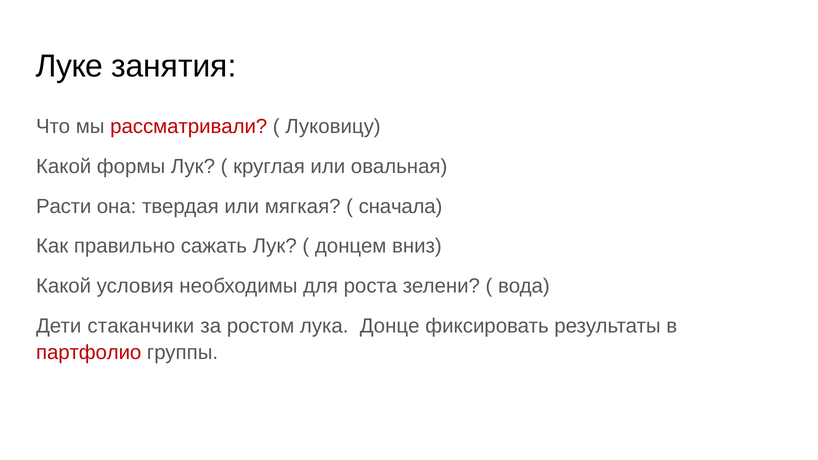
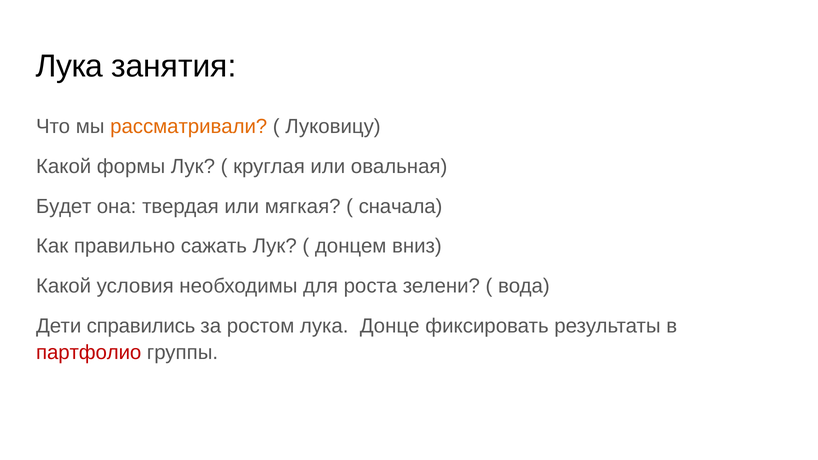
Луке: Луке -> Лука (69, 66)
рассматривали colour: red -> orange (189, 126)
Расти: Расти -> Будет (64, 206)
стаканчики: стаканчики -> справились (141, 326)
